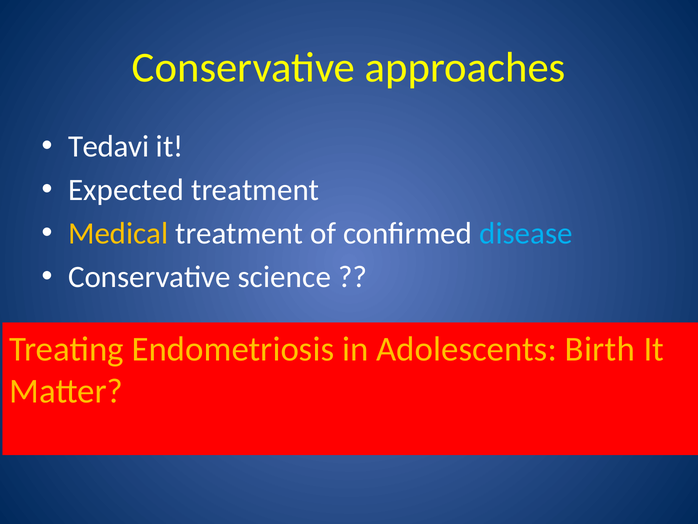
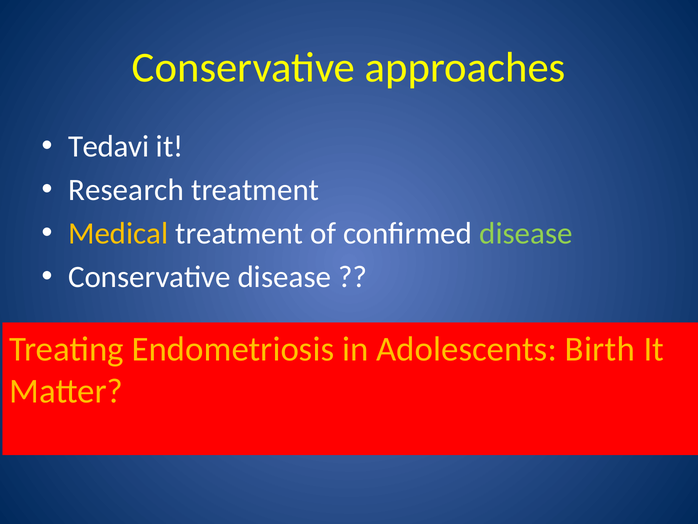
Expected: Expected -> Research (126, 190)
disease colour: light blue -> light green (526, 233)
Conservative science: science -> disease (284, 277)
